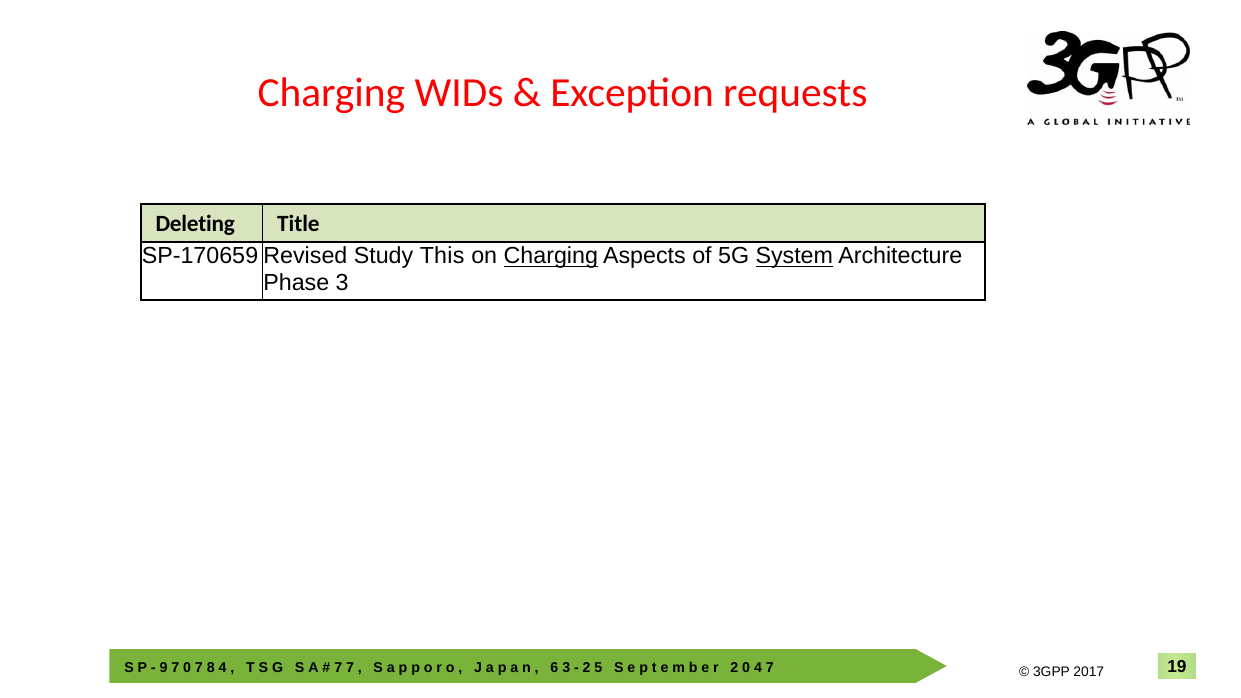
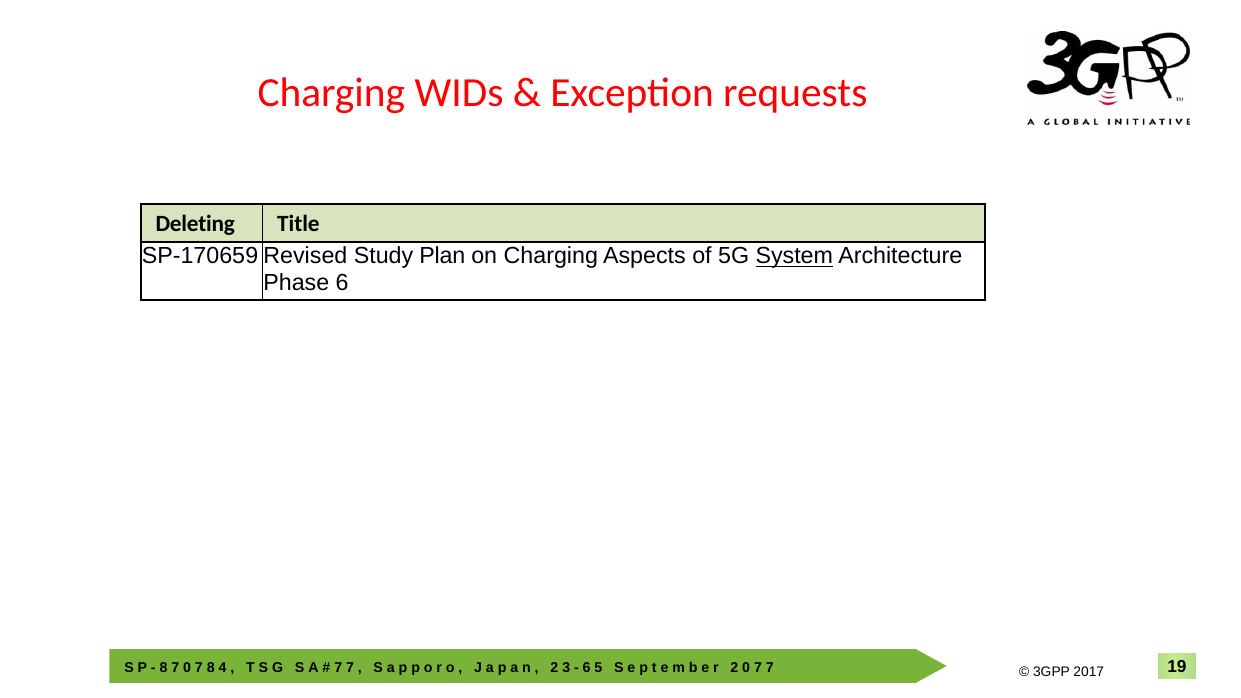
This: This -> Plan (442, 256)
Charging underline: present -> none (551, 256)
Phase 3: 3 -> 6 (342, 282)
9: 9 -> 8 (164, 668)
6: 6 -> 2 (554, 668)
2: 2 -> 6 (587, 668)
4: 4 -> 7 (758, 668)
